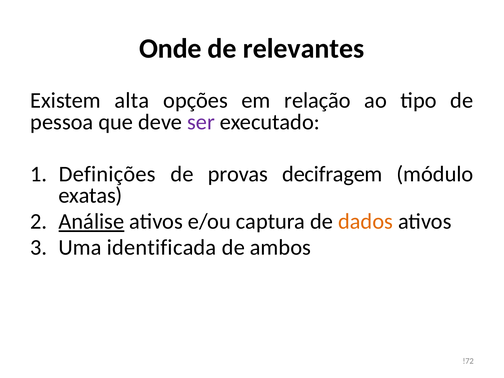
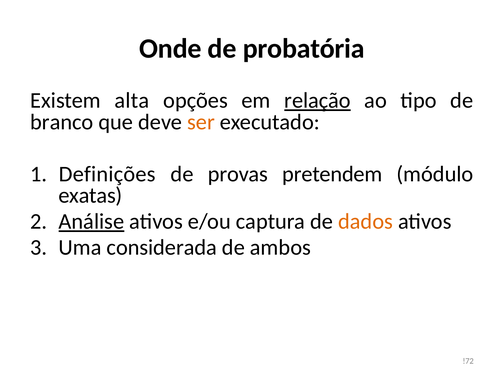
relevantes: relevantes -> probatória (304, 49)
relação underline: none -> present (317, 101)
pessoa: pessoa -> branco (62, 122)
ser colour: purple -> orange (201, 122)
decifragem: decifragem -> pretendem (332, 174)
identificada: identificada -> considerada (162, 248)
